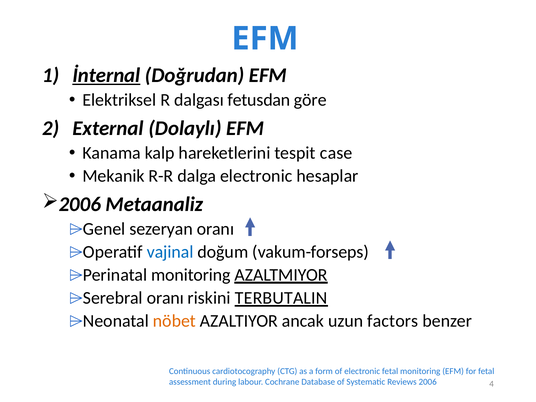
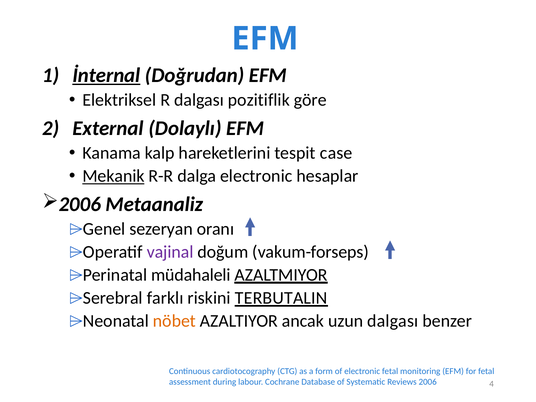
fetusdan: fetusdan -> pozitiflik (259, 100)
Mekanik underline: none -> present (113, 176)
vajinal colour: blue -> purple (170, 252)
monitoring: monitoring -> müdahaleli (191, 275)
oranı: oranı -> farklı (165, 298)
uzun factors: factors -> dalgası (393, 321)
